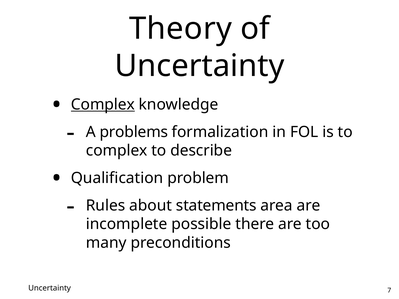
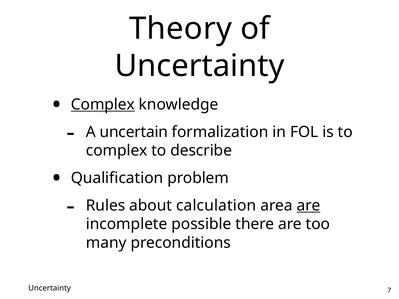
problems: problems -> uncertain (134, 132)
statements: statements -> calculation (216, 206)
are underline: none -> present (308, 206)
